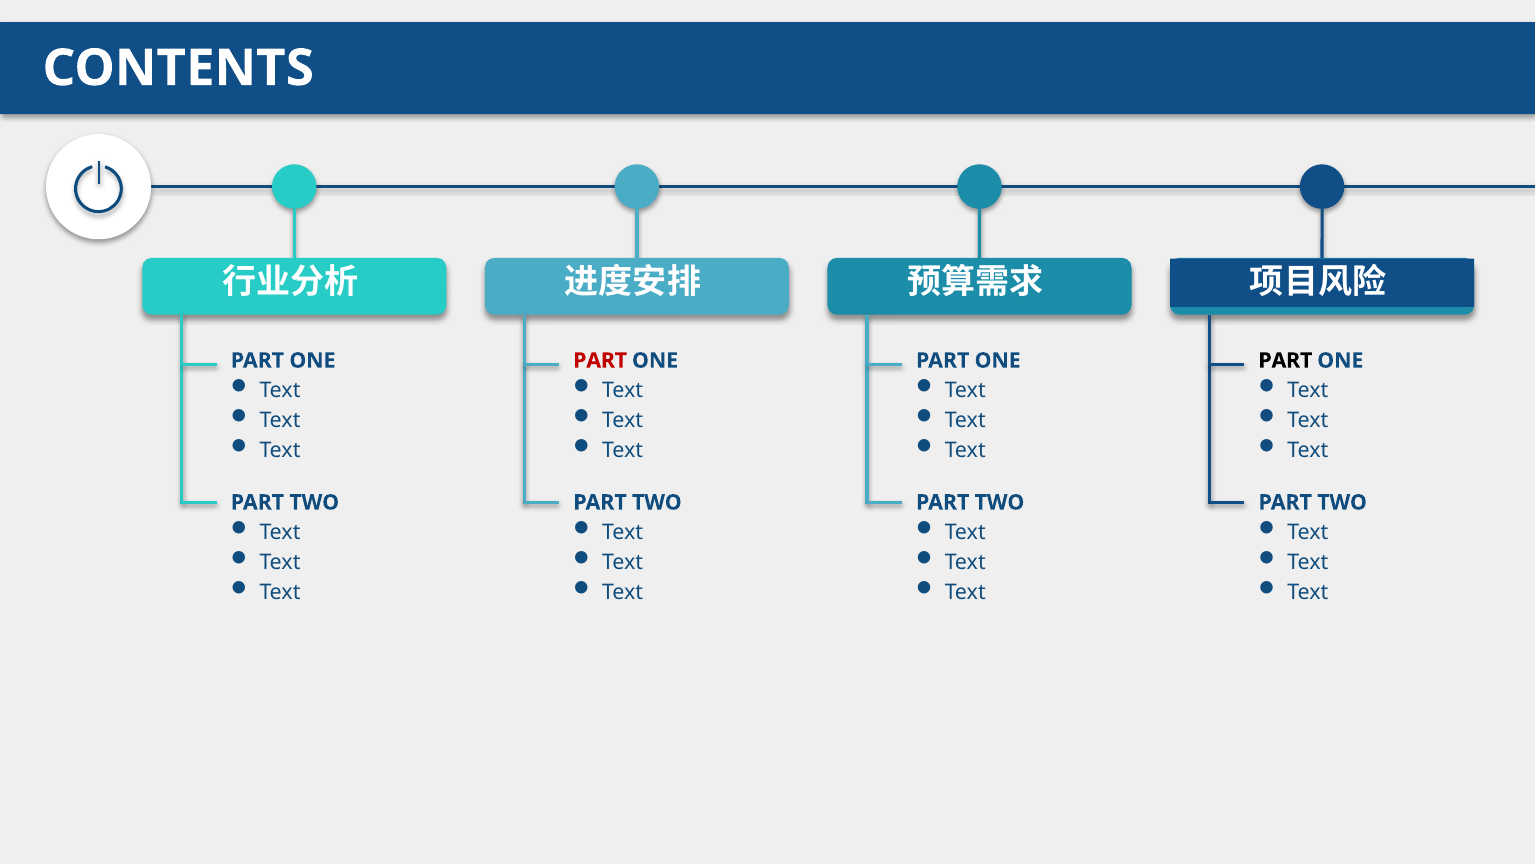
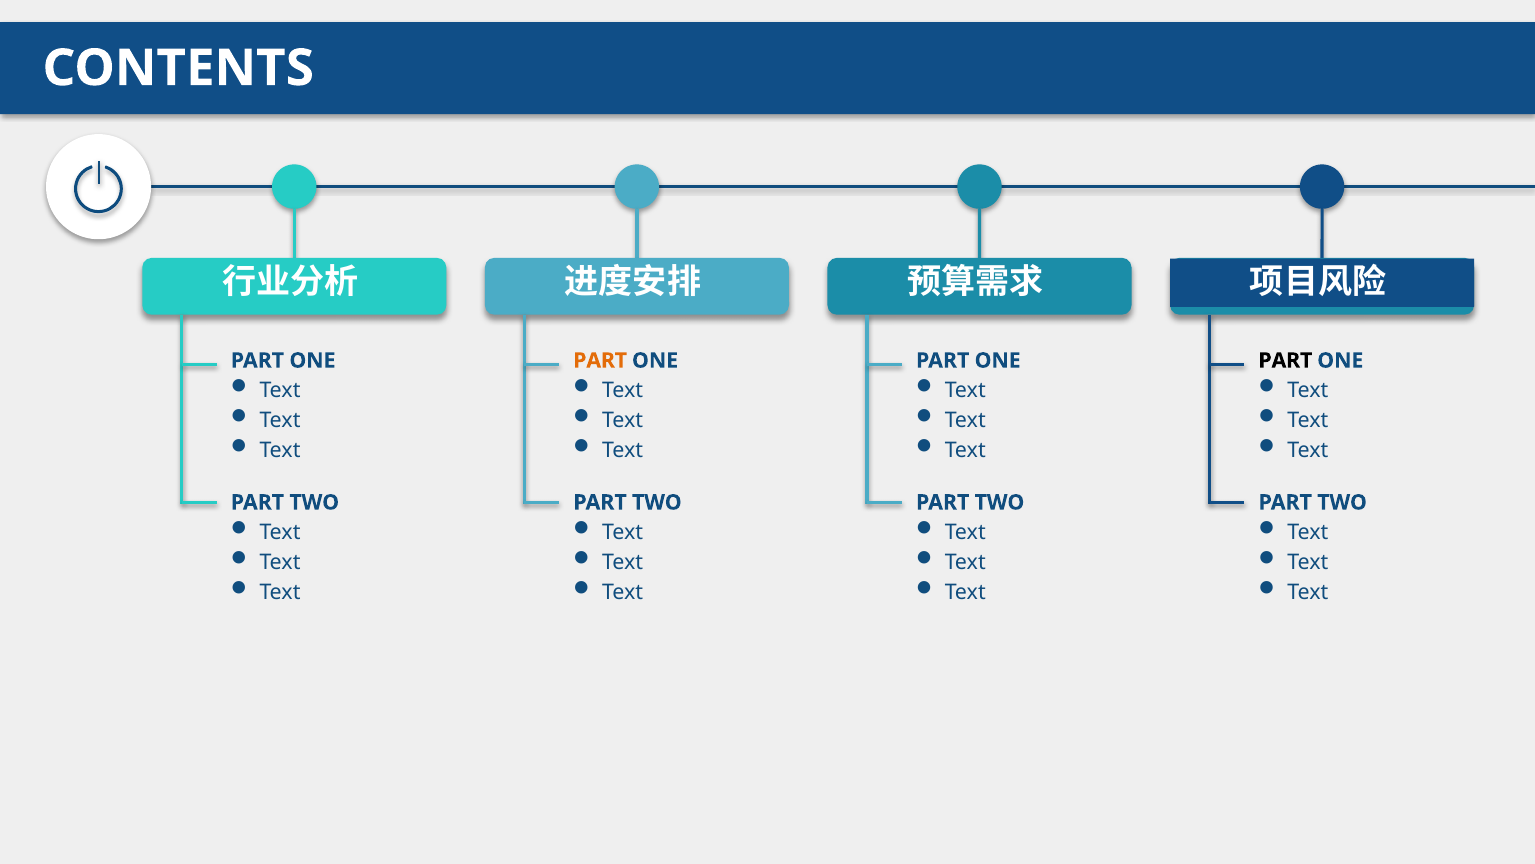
PART colour: red -> orange (600, 360)
